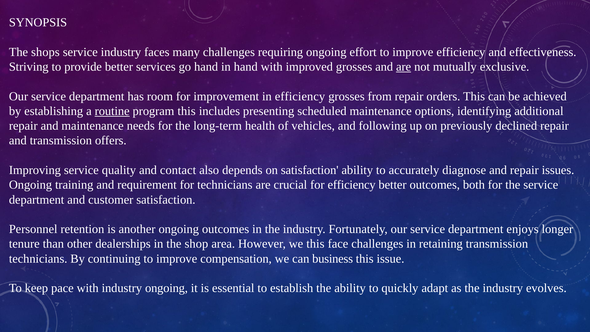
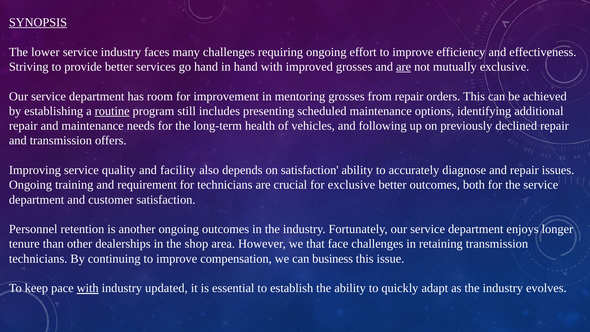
SYNOPSIS underline: none -> present (38, 22)
shops: shops -> lower (45, 52)
in efficiency: efficiency -> mentoring (300, 96)
program this: this -> still (187, 111)
contact: contact -> facility (178, 170)
for efficiency: efficiency -> exclusive (351, 185)
we this: this -> that (315, 244)
with underline: none -> present (88, 288)
industry ongoing: ongoing -> updated (166, 288)
